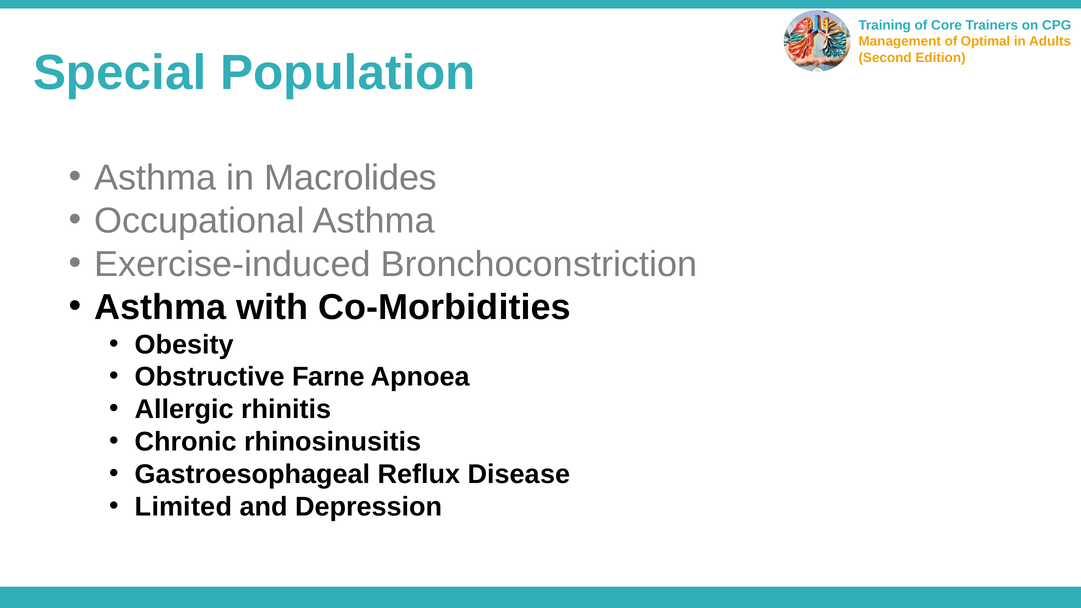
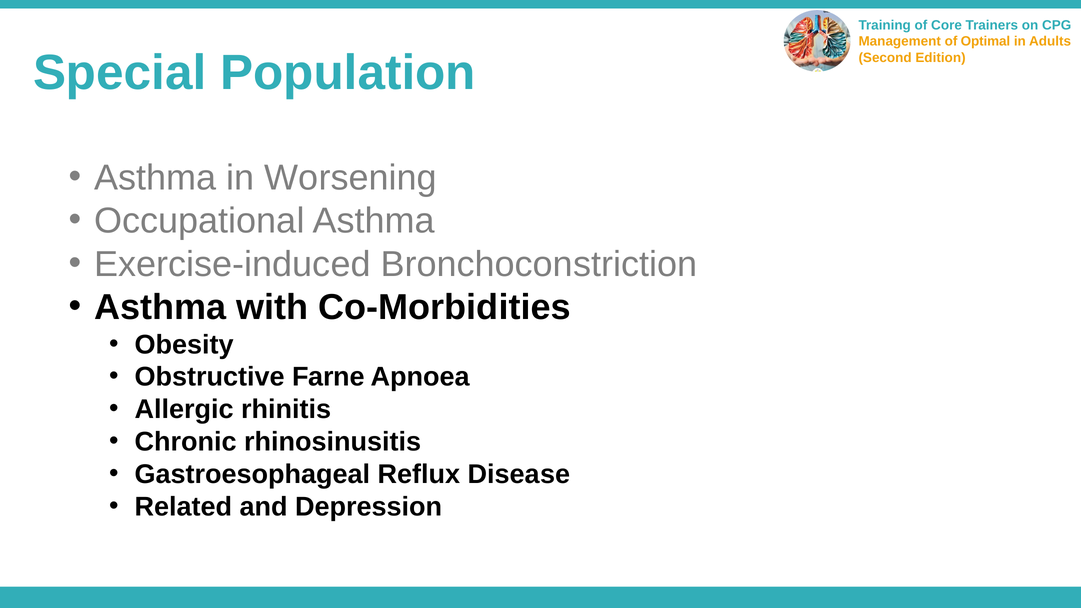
Macrolides: Macrolides -> Worsening (351, 178)
Limited: Limited -> Related (184, 507)
